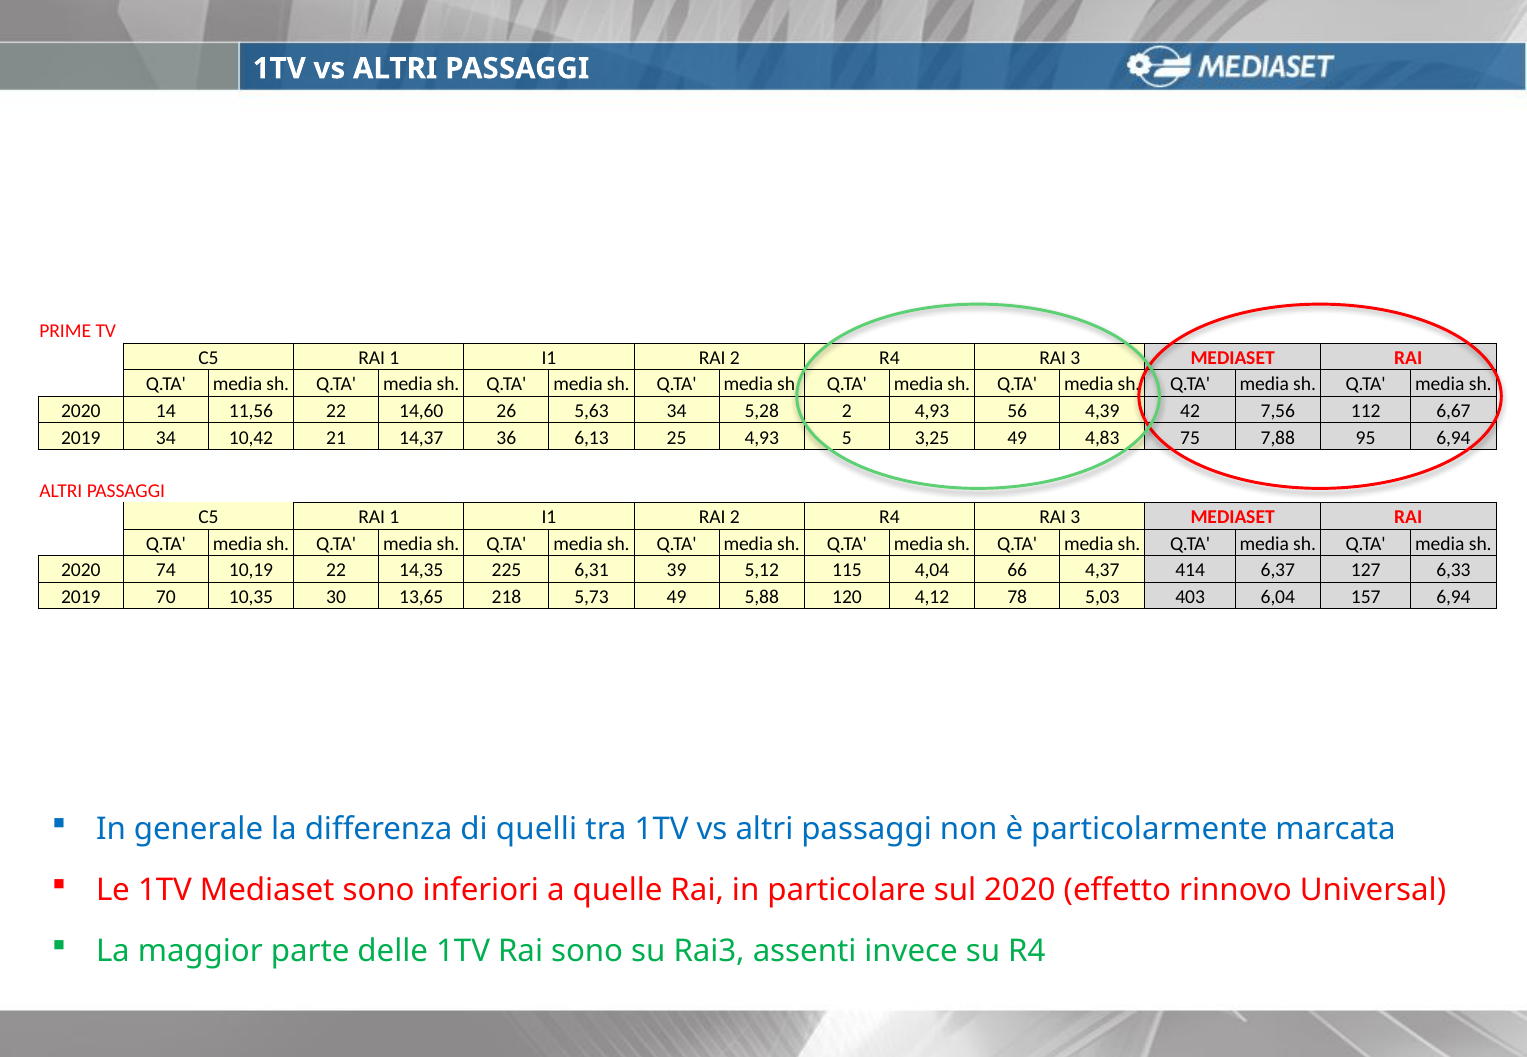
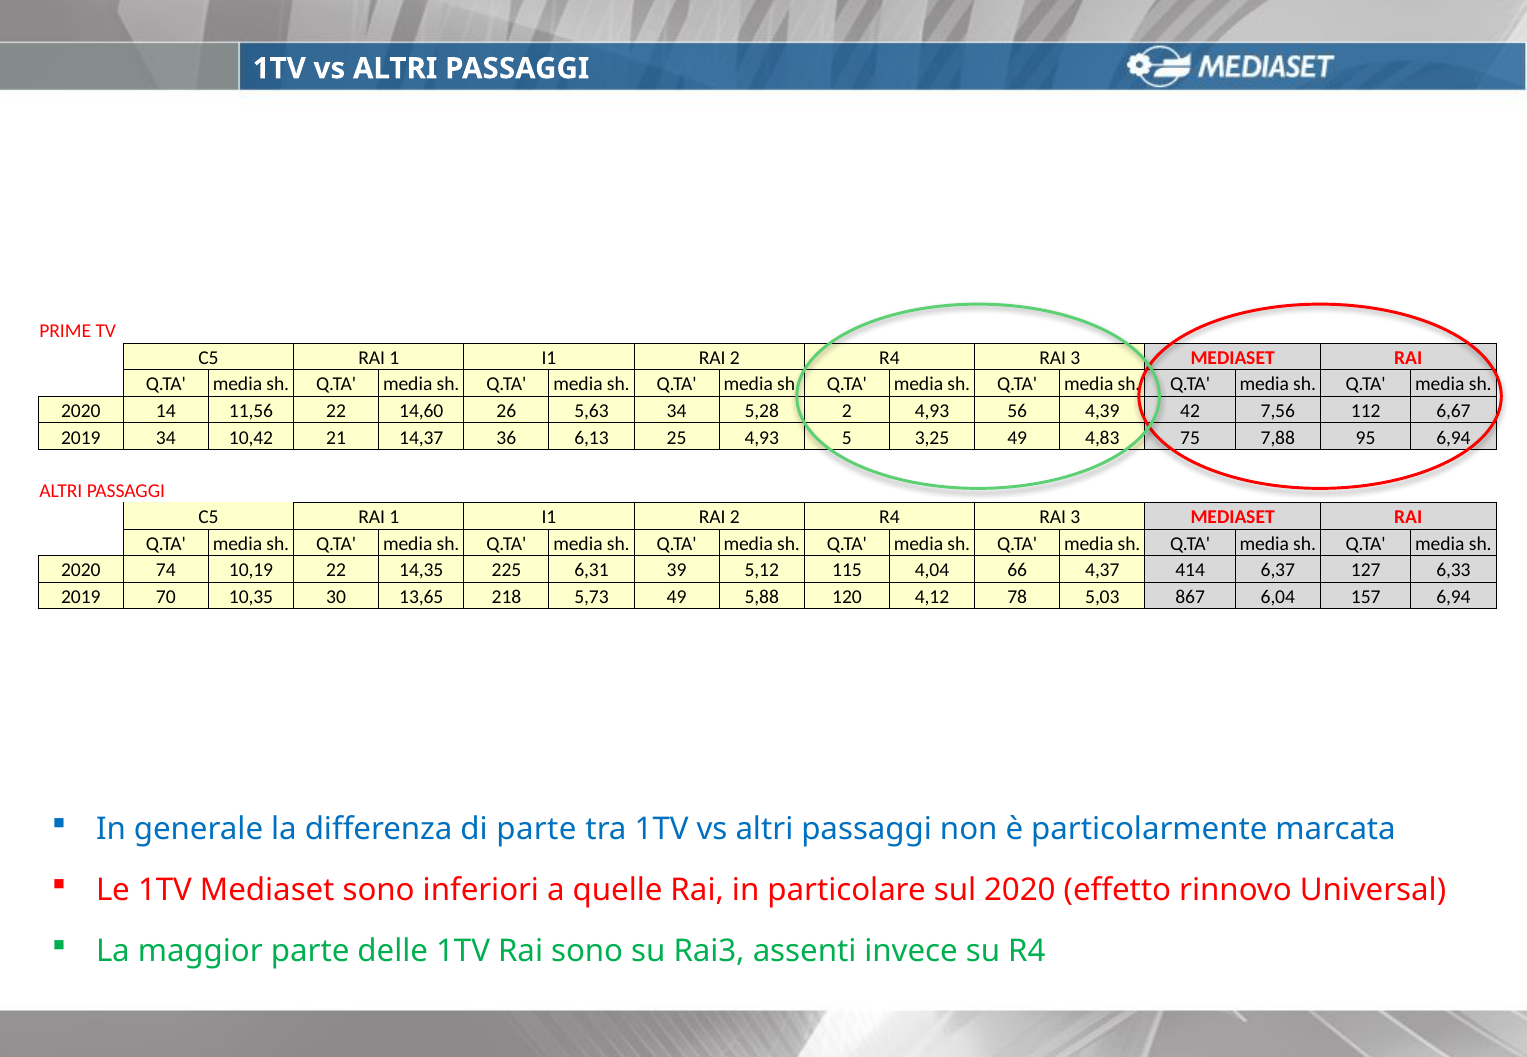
403: 403 -> 867 (1190, 597)
di quelli: quelli -> parte (536, 829)
